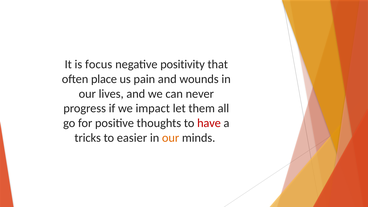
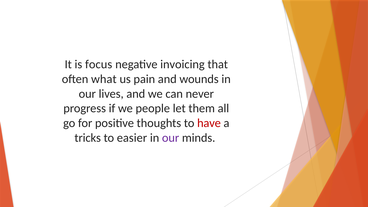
positivity: positivity -> invoicing (182, 64)
place: place -> what (104, 79)
impact: impact -> people (153, 108)
our colour: orange -> purple (171, 138)
